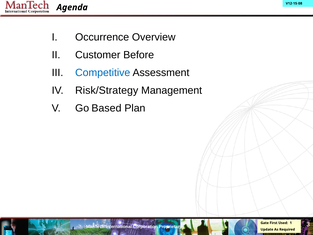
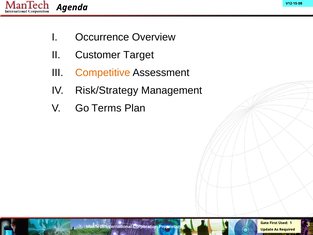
Before: Before -> Target (139, 55)
Competitive colour: blue -> orange (103, 73)
Based: Based -> Terms (106, 108)
